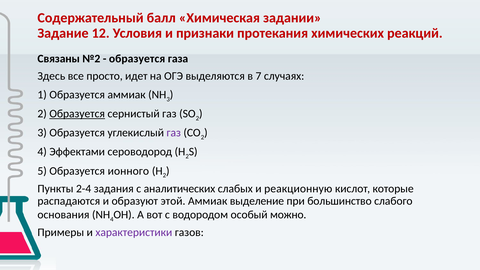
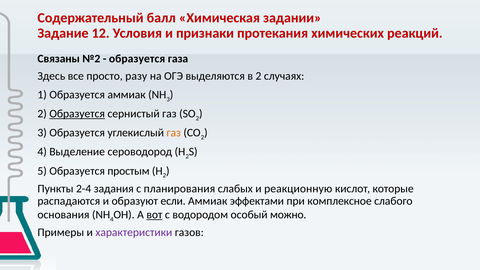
идет: идет -> разу (136, 76)
в 7: 7 -> 2 (258, 76)
газ colour: purple -> orange (174, 133)
Эффектами: Эффектами -> Выделение (77, 152)
ионного: ионного -> простым (129, 171)
аналитических: аналитических -> планирования (179, 189)
этой: этой -> если (173, 201)
выделение: выделение -> эффектами (257, 201)
большинство: большинство -> комплексное (339, 201)
вот underline: none -> present (154, 215)
